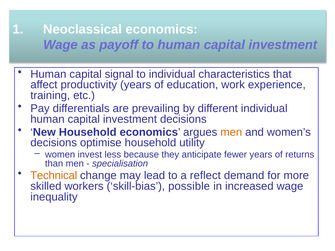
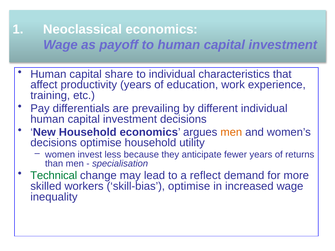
signal: signal -> share (119, 74)
Technical colour: orange -> green (54, 176)
skill-bias possible: possible -> optimise (189, 186)
